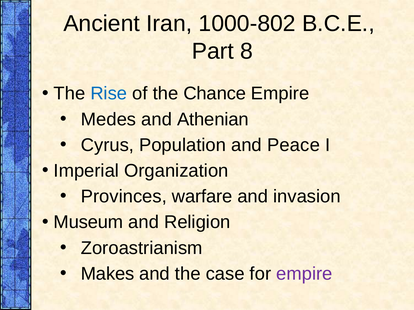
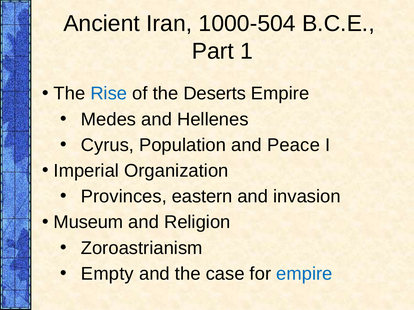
1000-802: 1000-802 -> 1000-504 (247, 24)
8: 8 -> 1 (247, 51)
Chance: Chance -> Deserts (215, 94)
Athenian: Athenian -> Hellenes (213, 120)
warfare: warfare -> eastern (202, 197)
Makes: Makes -> Empty (107, 274)
empire colour: purple -> blue (304, 274)
